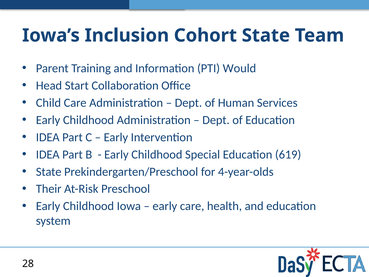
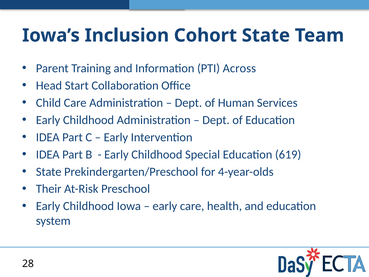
Would: Would -> Across (239, 68)
